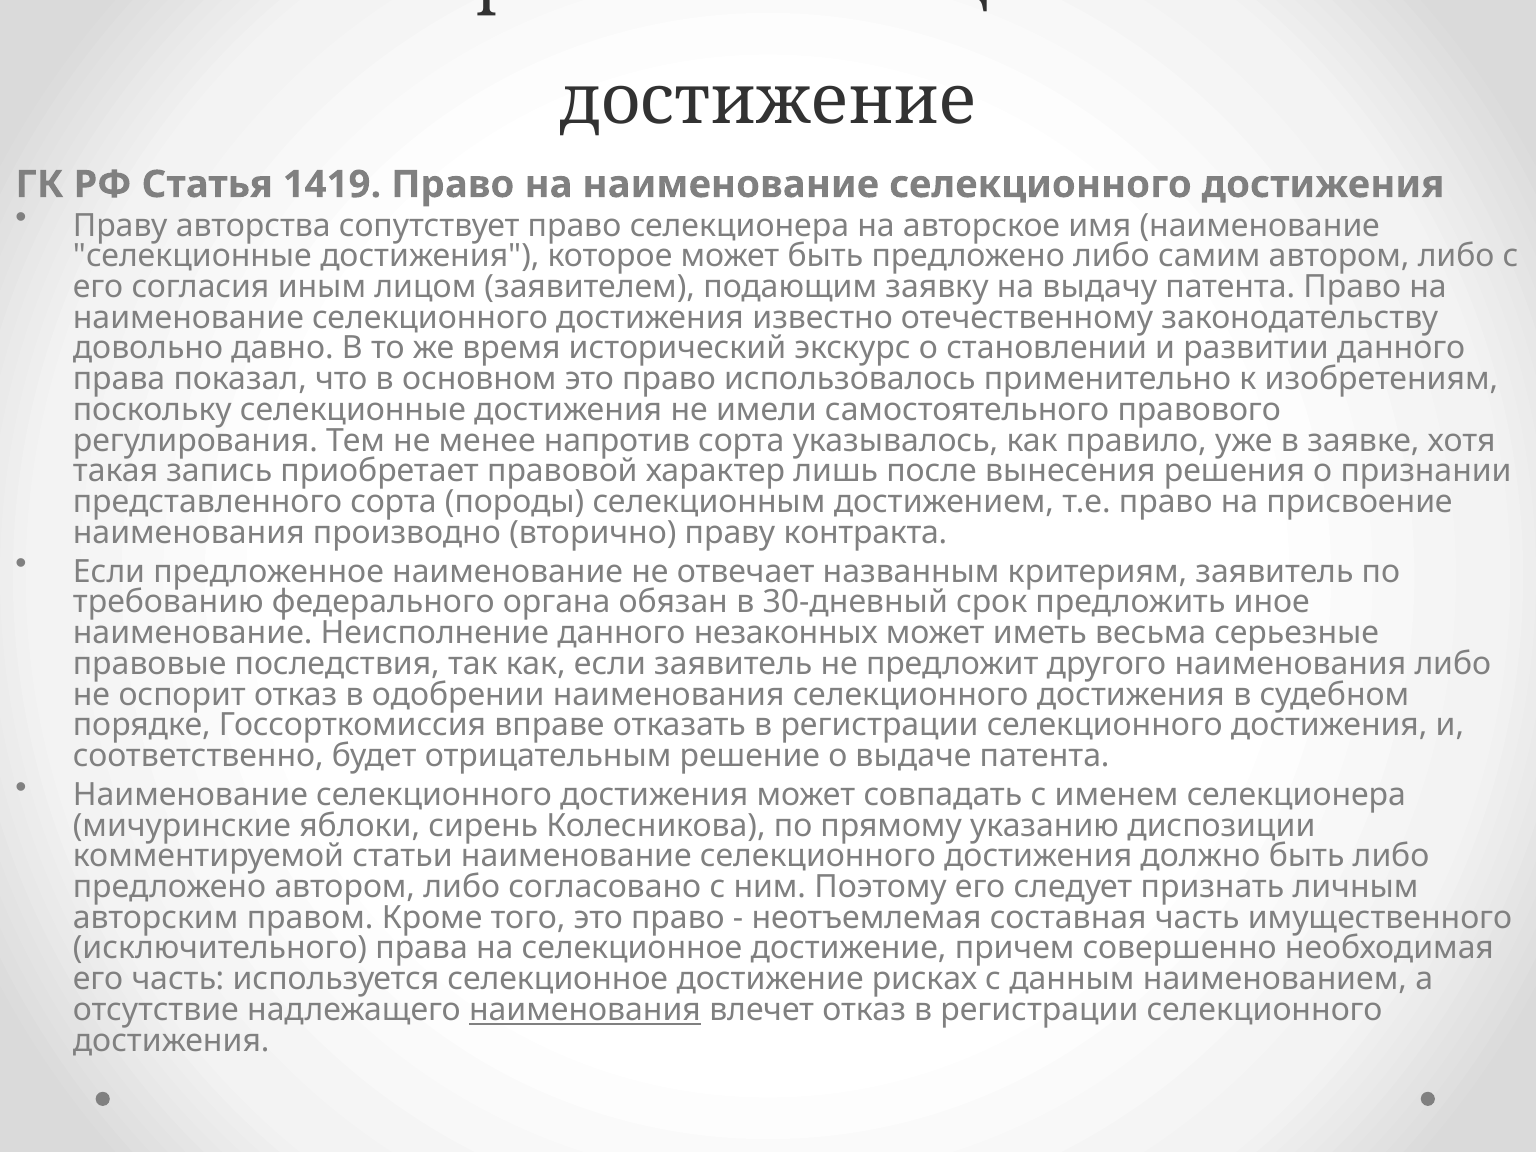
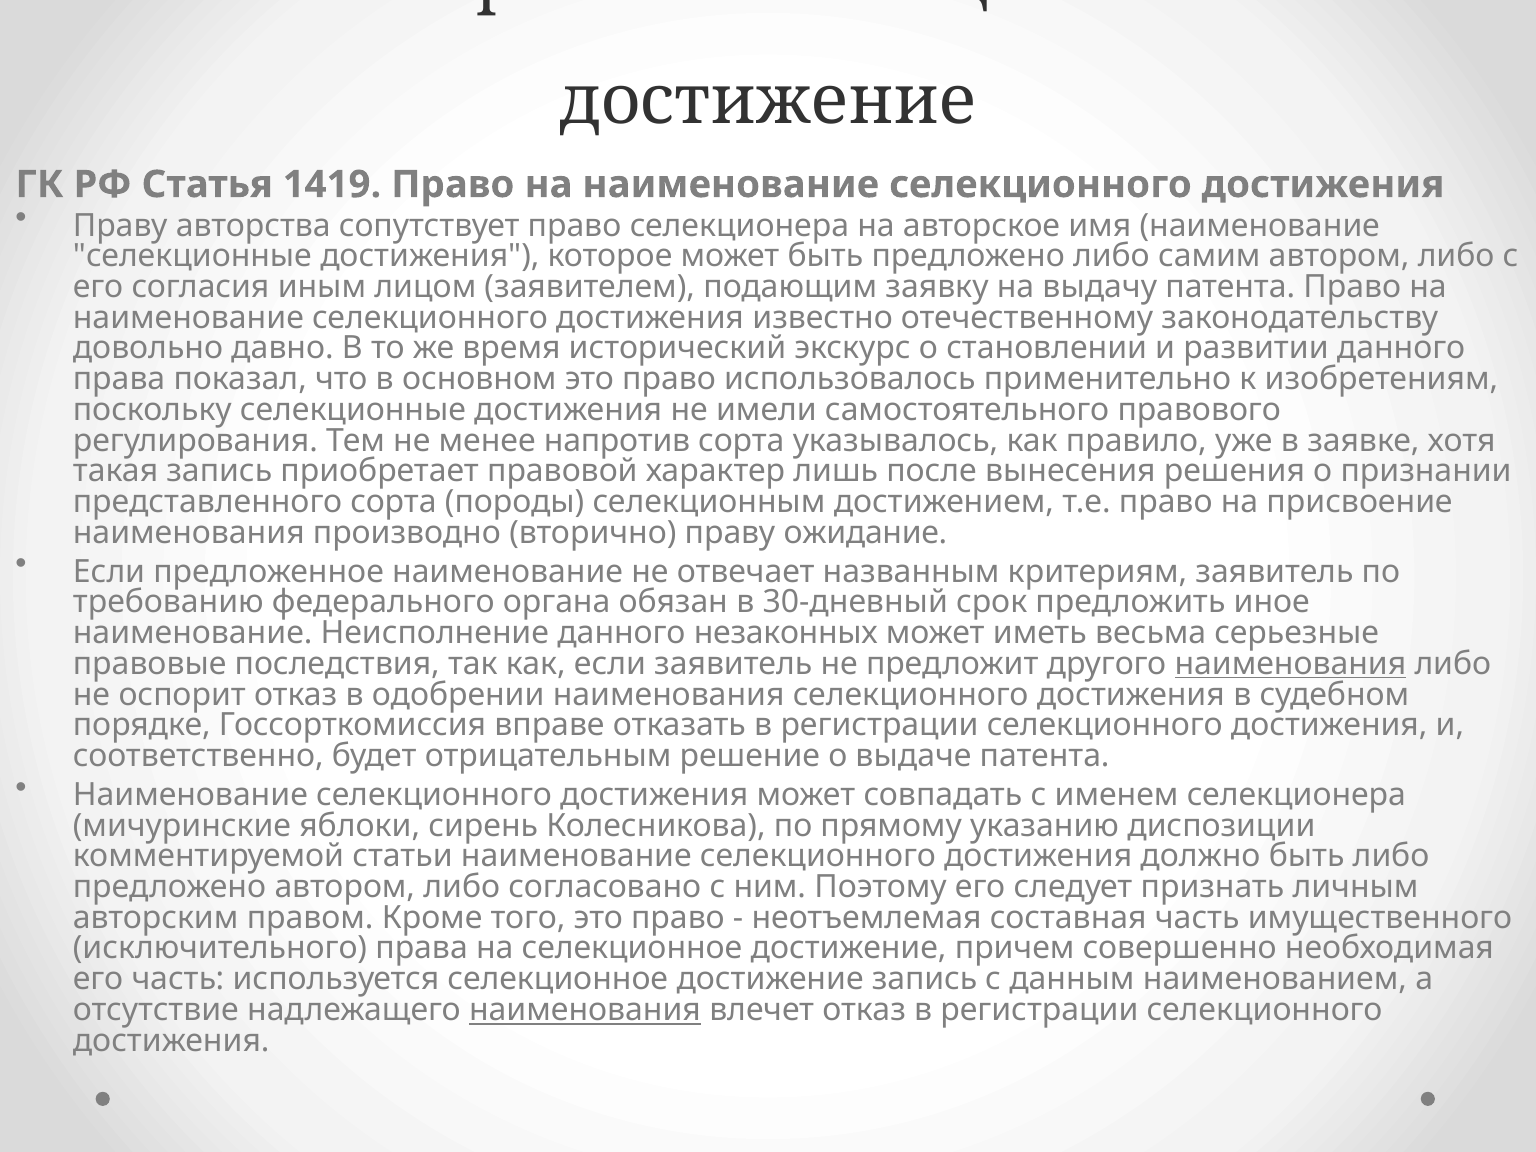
контракта: контракта -> ожидание (865, 533)
наименования underline: none -> present (1290, 664)
достижение рисках: рисках -> запись (925, 979)
